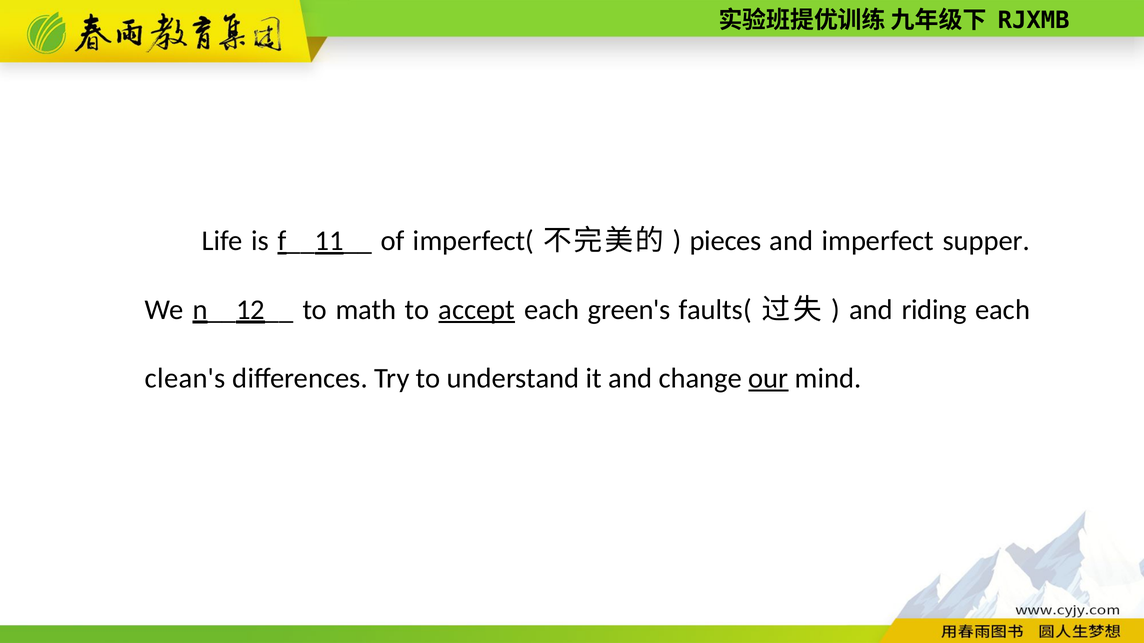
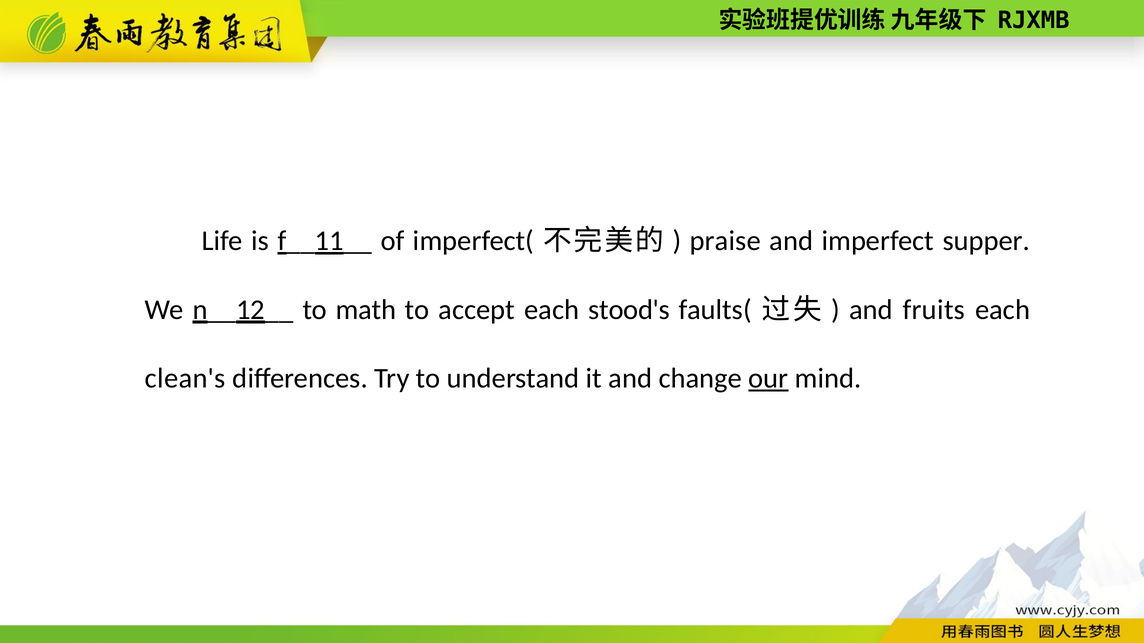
pieces: pieces -> praise (725, 241)
accept underline: present -> none (477, 310)
green's: green's -> stood's (629, 310)
riding: riding -> fruits (934, 310)
